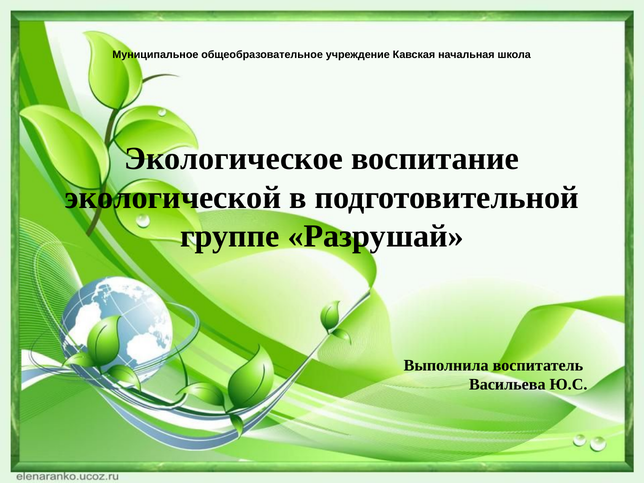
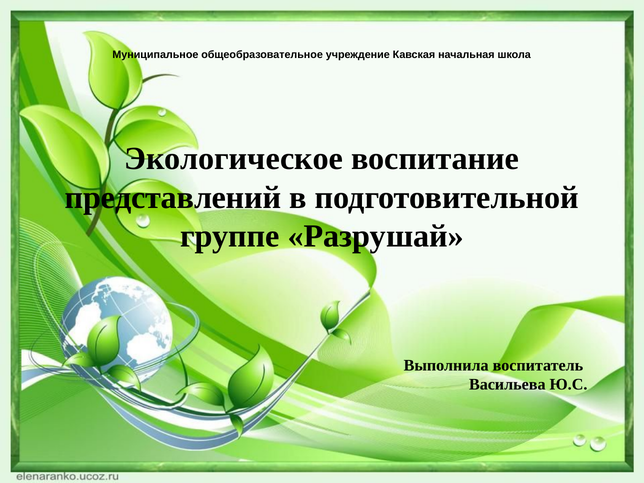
экологической: экологической -> представлений (173, 197)
